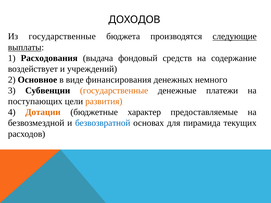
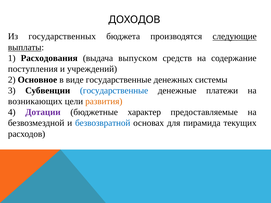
Из государственные: государственные -> государственных (62, 36)
фондовый: фондовый -> выпуском (138, 58)
воздействует: воздействует -> поступления (33, 69)
виде финансирования: финансирования -> государственные (119, 80)
немного: немного -> системы (211, 80)
государственные colour: orange -> blue (114, 91)
поступающих: поступающих -> возникающих (35, 101)
Дотации colour: orange -> purple (43, 112)
